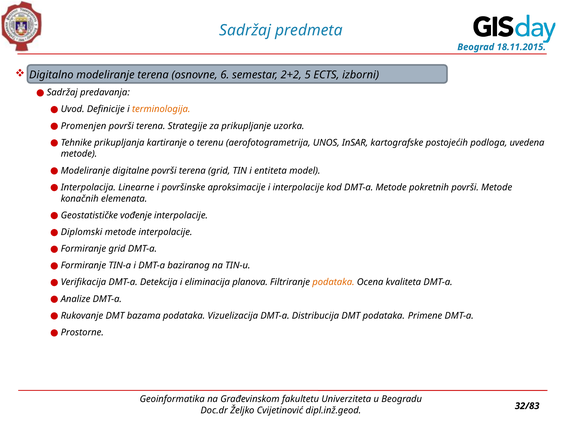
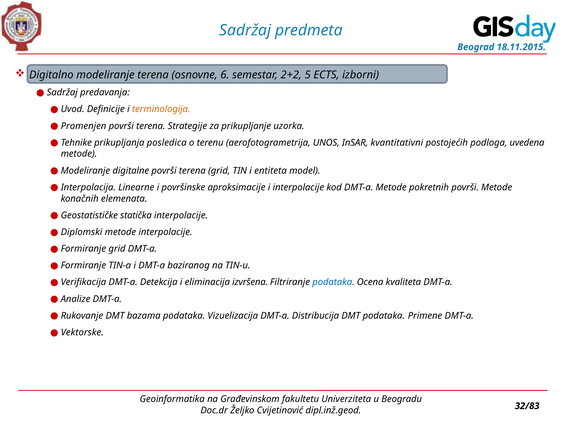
kartiranje: kartiranje -> posledica (167, 142)
kartografske: kartografske -> kvantitativni (397, 142)
vođenje: vođenje -> statička (136, 215)
planova: planova -> izvršena (250, 282)
podataka colour: orange -> blue (333, 282)
Prostorne: Prostorne -> Vektorske (82, 332)
